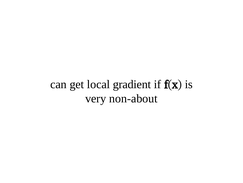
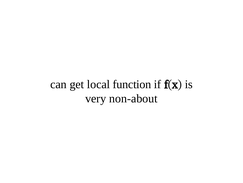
gradient: gradient -> function (132, 84)
